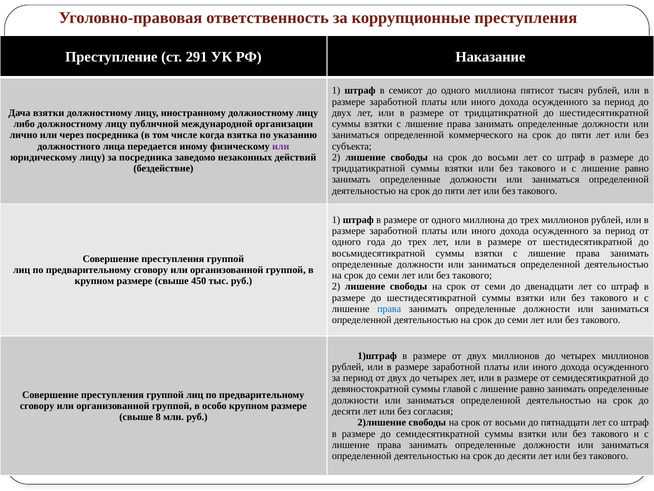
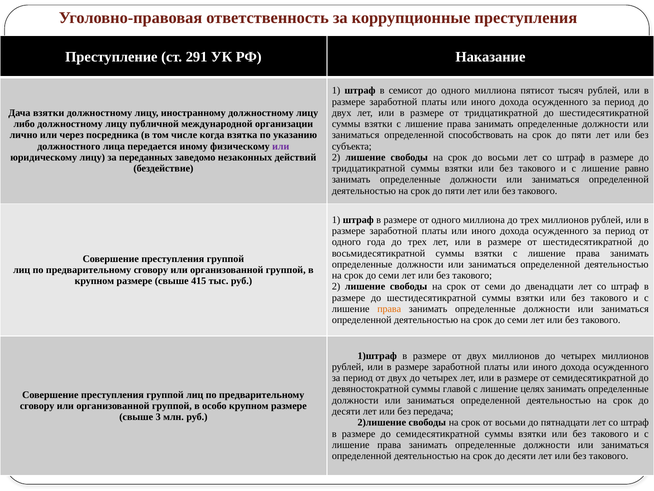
коммерческого: коммерческого -> способствовать (481, 135)
за посредника: посредника -> переданных (146, 157)
450: 450 -> 415 (199, 281)
права colour: blue -> orange (389, 309)
равно: равно -> целях (533, 389)
согласия: согласия -> передача (433, 411)
8: 8 -> 3 (158, 417)
